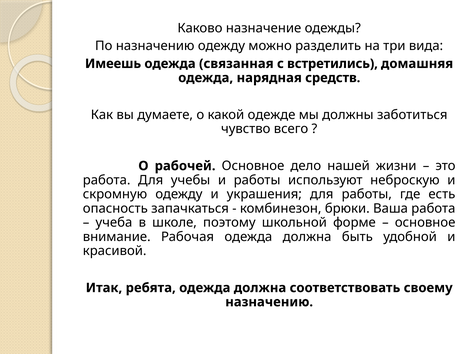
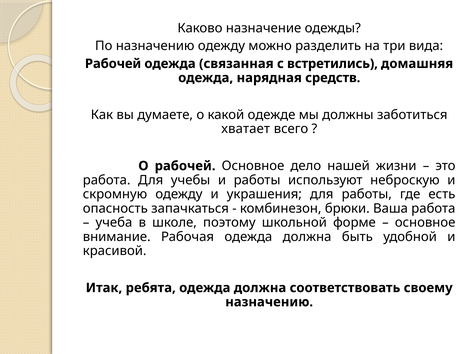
Имеешь: Имеешь -> Рабочей (113, 64)
чувство: чувство -> хватает (246, 129)
